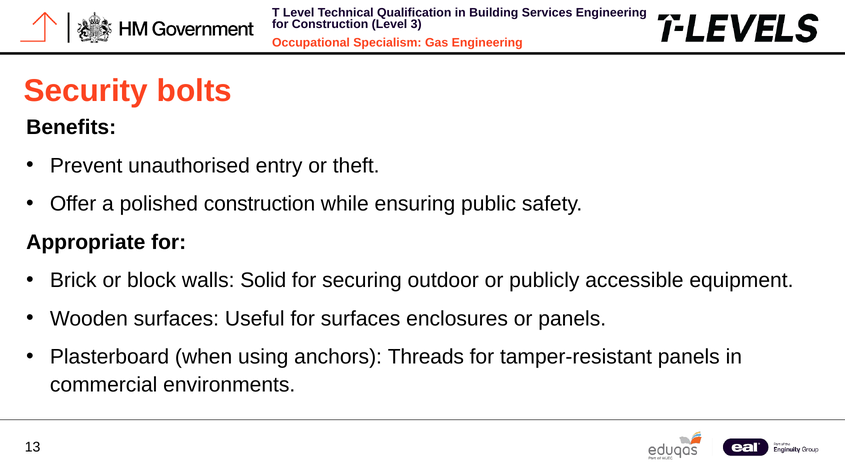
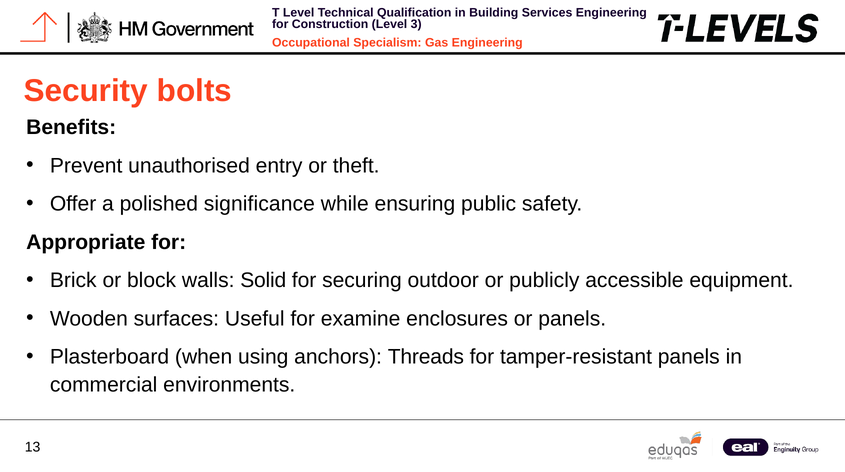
polished construction: construction -> significance (259, 204)
for surfaces: surfaces -> examine (361, 319)
